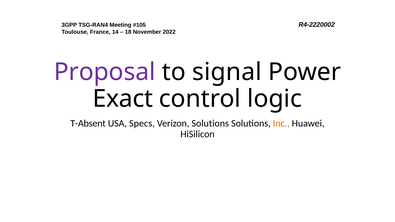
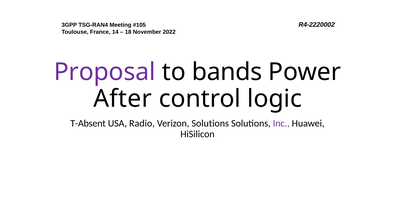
signal: signal -> bands (227, 72)
Exact: Exact -> After (123, 99)
Specs: Specs -> Radio (142, 123)
Inc colour: orange -> purple (281, 123)
